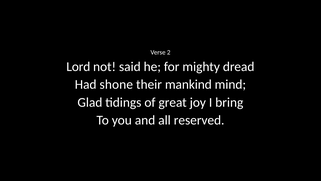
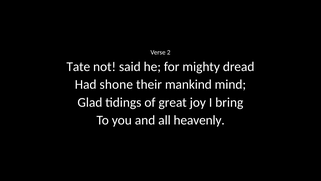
Lord: Lord -> Tate (78, 67)
reserved: reserved -> heavenly (199, 120)
